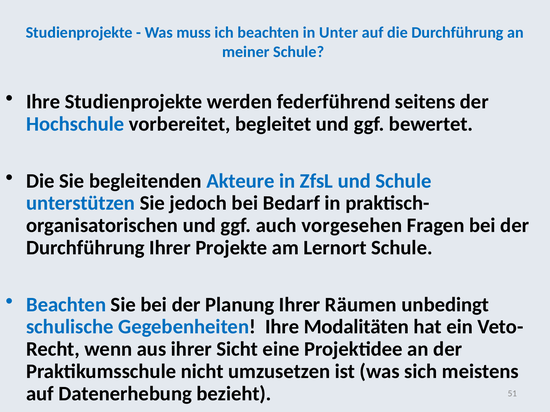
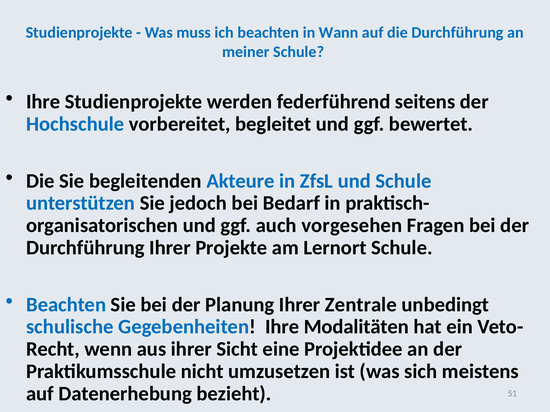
Unter: Unter -> Wann (339, 33)
Räumen: Räumen -> Zentrale (361, 305)
